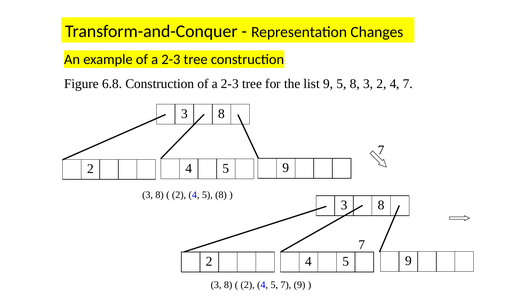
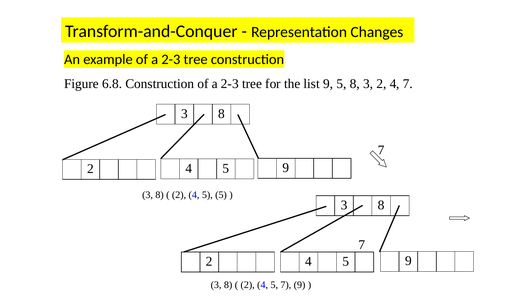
4 5 8: 8 -> 5 (221, 195)
